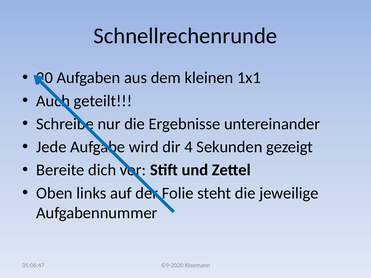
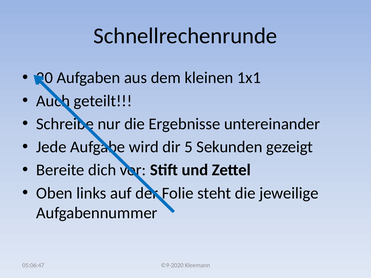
4: 4 -> 5 (189, 147)
